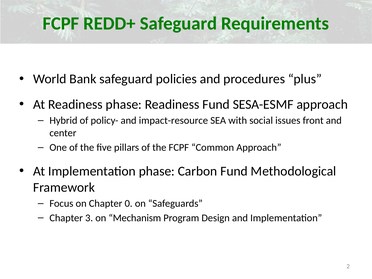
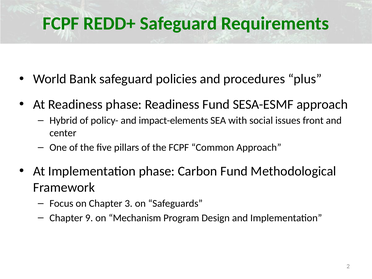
impact-resource: impact-resource -> impact-elements (173, 121)
0: 0 -> 3 (129, 203)
3: 3 -> 9 (89, 218)
